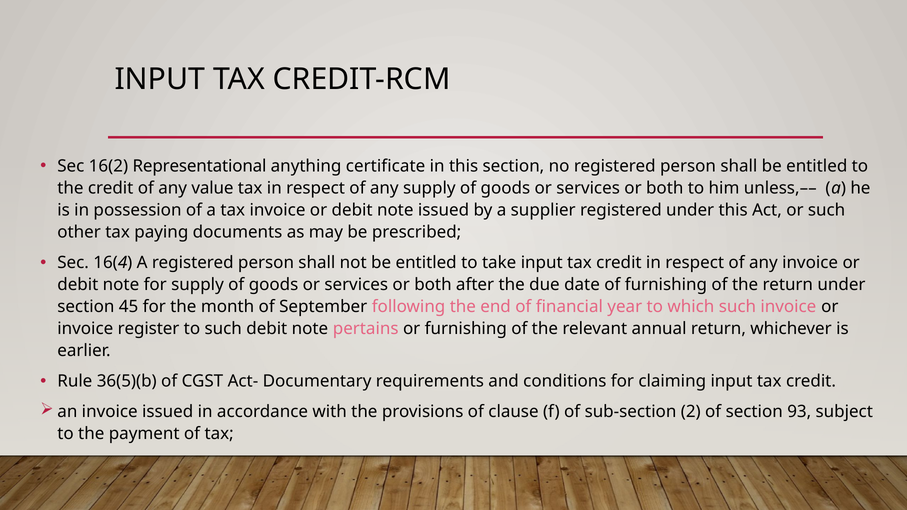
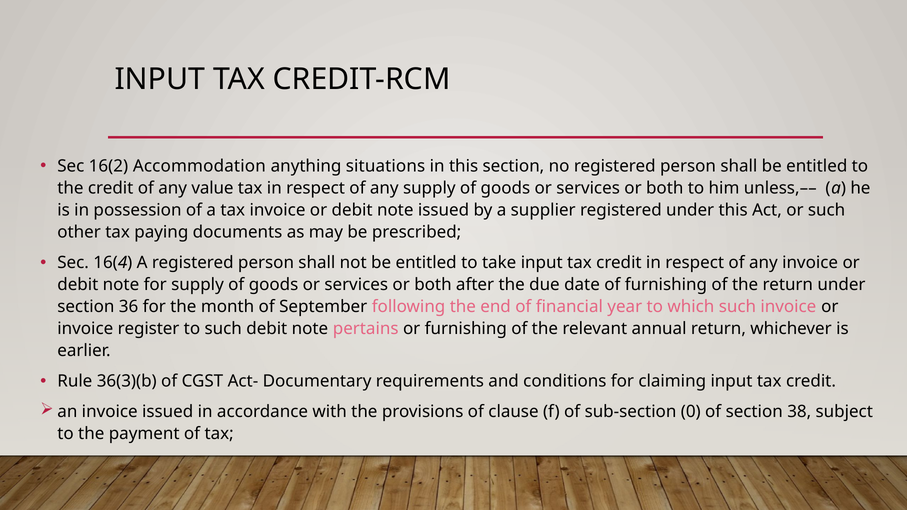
Representational: Representational -> Accommodation (199, 166)
certificate: certificate -> situations (386, 166)
45: 45 -> 36 (129, 307)
36(5)(b: 36(5)(b -> 36(3)(b (127, 381)
2: 2 -> 0 (691, 412)
93: 93 -> 38 (799, 412)
